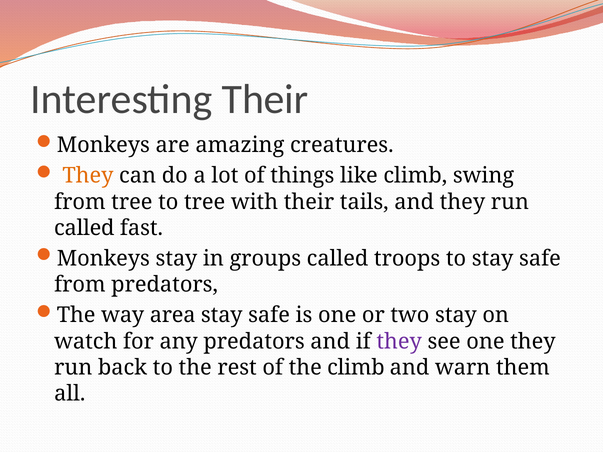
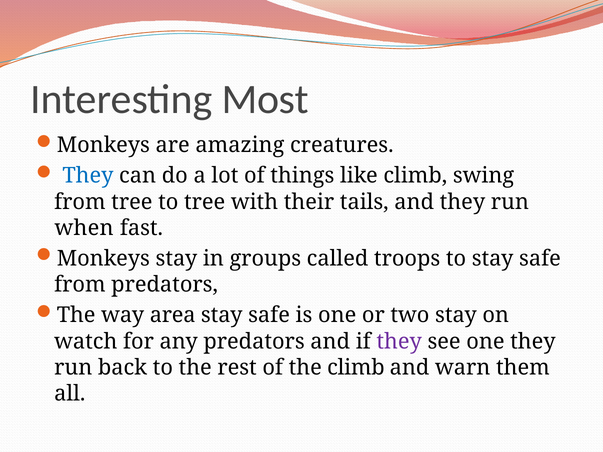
Interesting Their: Their -> Most (265, 100)
They colour: orange -> blue (88, 176)
called: called -> when (84, 228)
